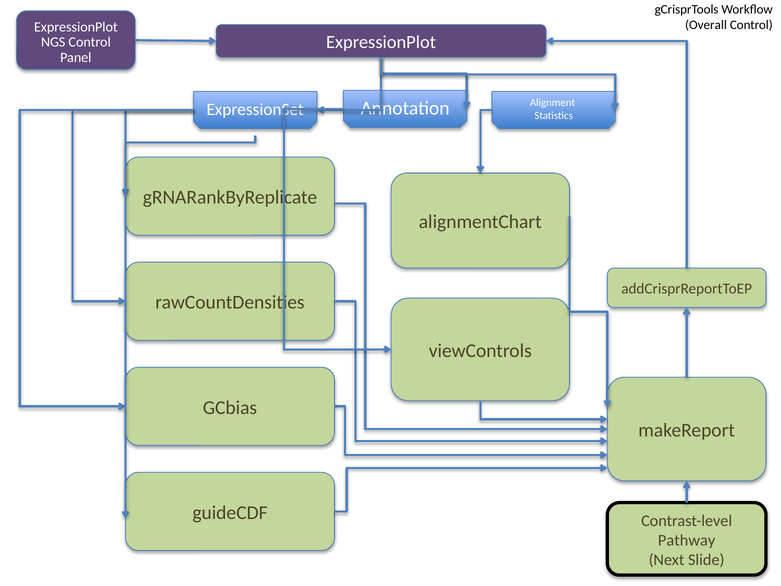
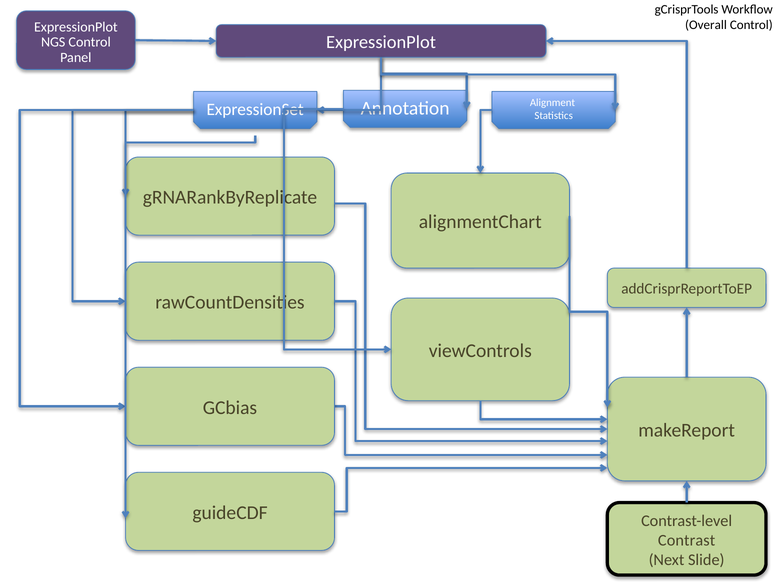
Pathway: Pathway -> Contrast (687, 540)
